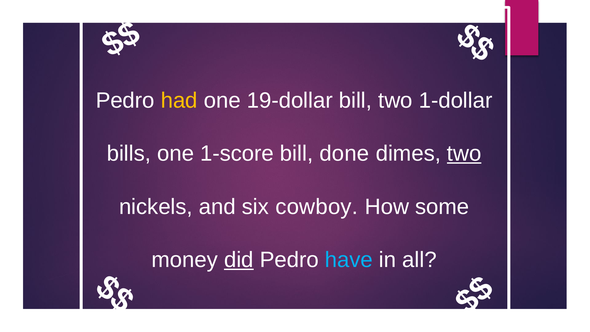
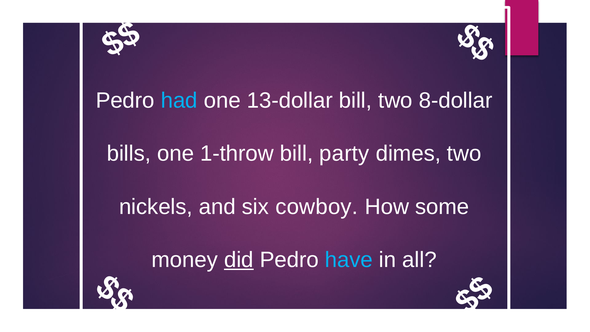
had colour: yellow -> light blue (179, 100)
19-dollar: 19-dollar -> 13-dollar (290, 100)
1-dollar: 1-dollar -> 8-dollar (456, 100)
1-score: 1-score -> 1-throw (237, 154)
done: done -> party (344, 154)
two underline: present -> none (464, 154)
